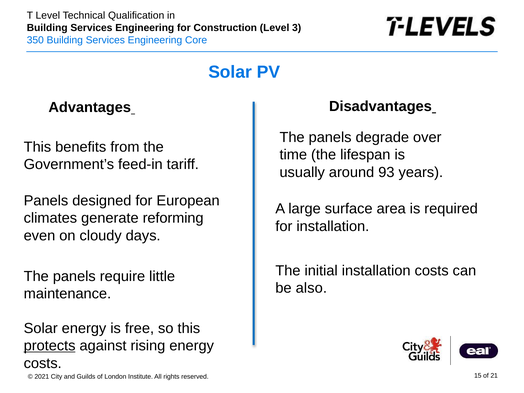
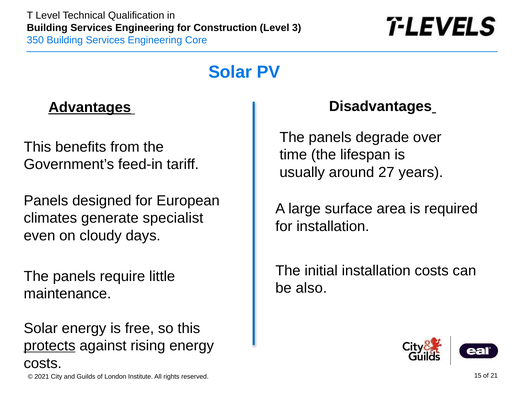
Advantages underline: none -> present (90, 108)
93: 93 -> 27 (386, 172)
reforming: reforming -> specialist (173, 218)
